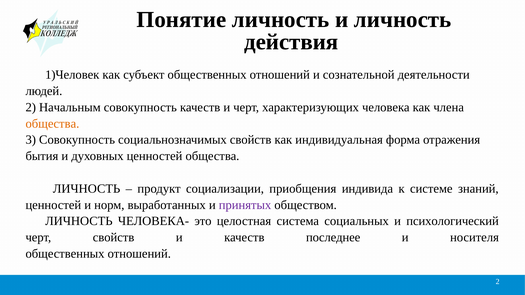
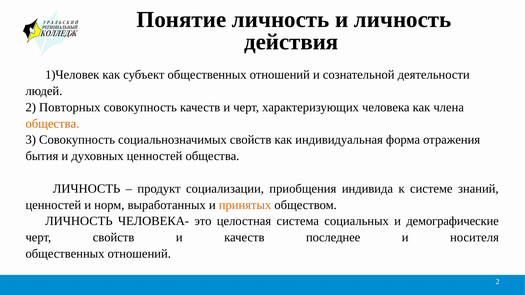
Начальным: Начальным -> Повторных (70, 107)
принятых colour: purple -> orange (245, 205)
психологический: психологический -> демографические (453, 221)
